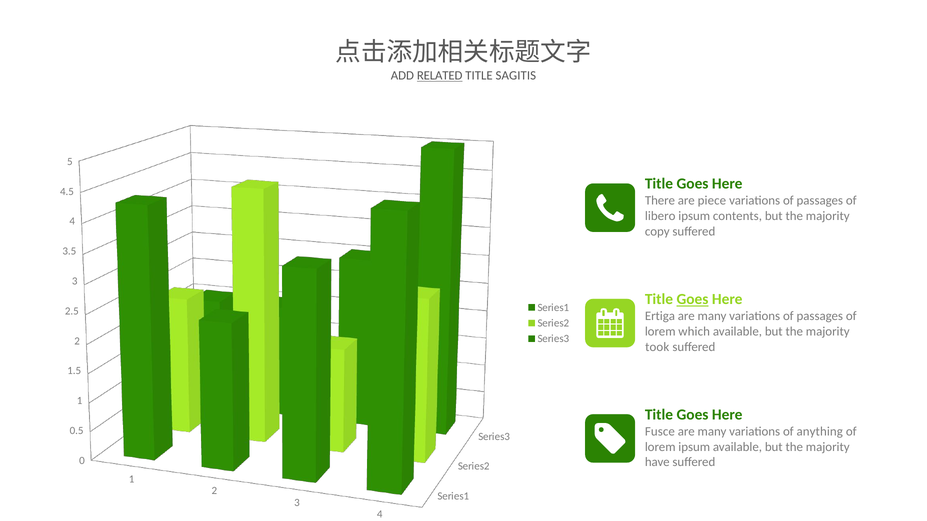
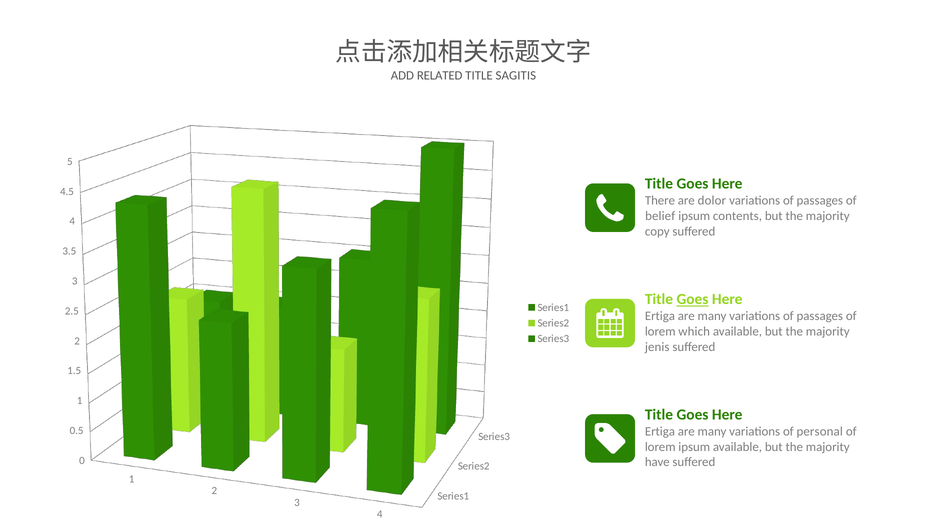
RELATED underline: present -> none (440, 76)
piece: piece -> dolor (712, 201)
libero: libero -> belief (660, 216)
took: took -> jenis (657, 347)
Fusce: Fusce -> Ertiga (660, 432)
anything: anything -> personal (820, 432)
